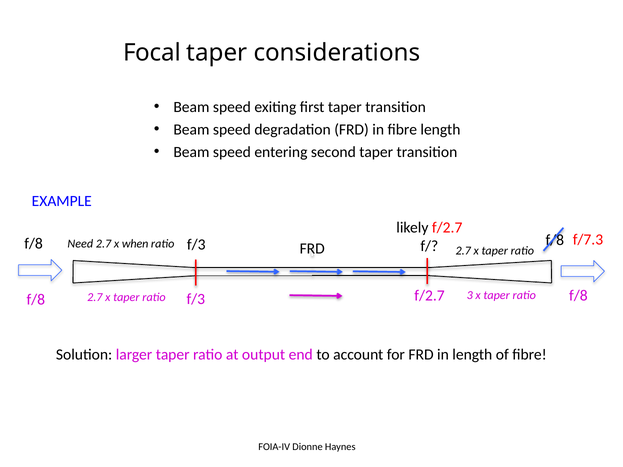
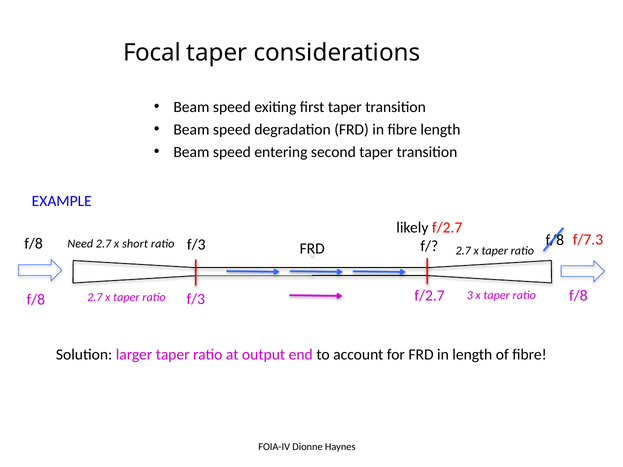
when: when -> short (135, 244)
